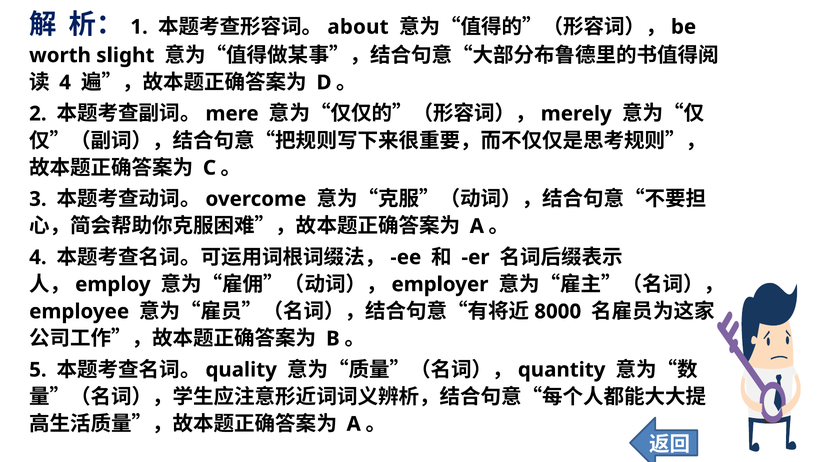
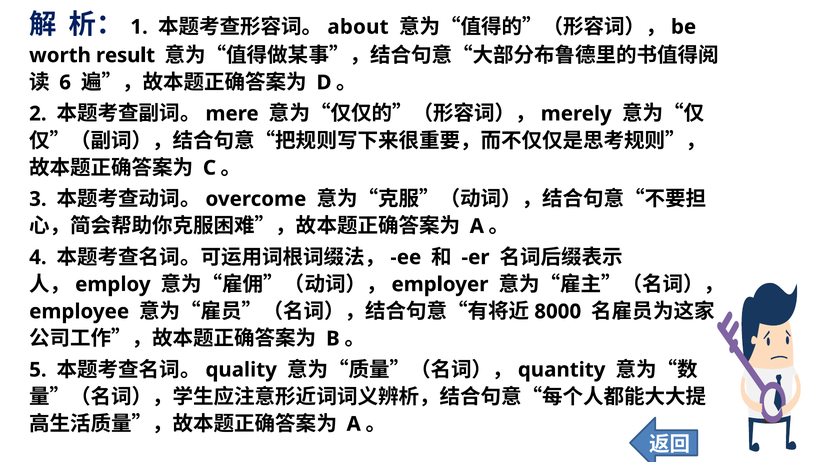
slight: slight -> result (126, 55)
4: 4 -> 6 (65, 82)
